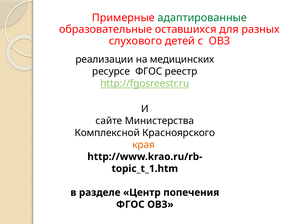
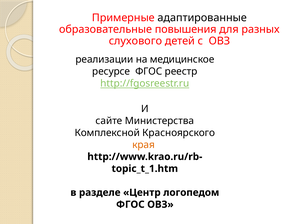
адаптированные colour: green -> black (202, 18)
оставшихся: оставшихся -> повышения (186, 29)
медицинских: медицинских -> медицинское (182, 60)
попечения: попечения -> логопедом (191, 193)
